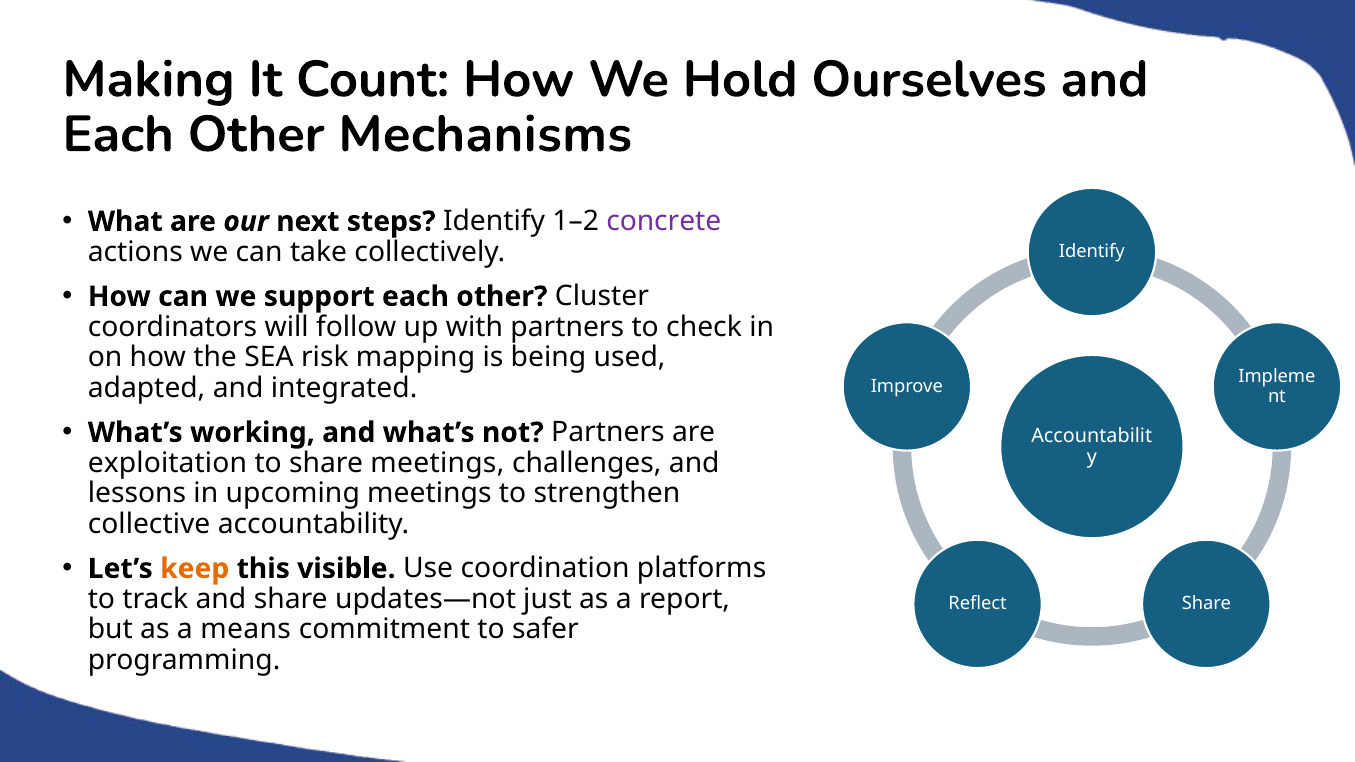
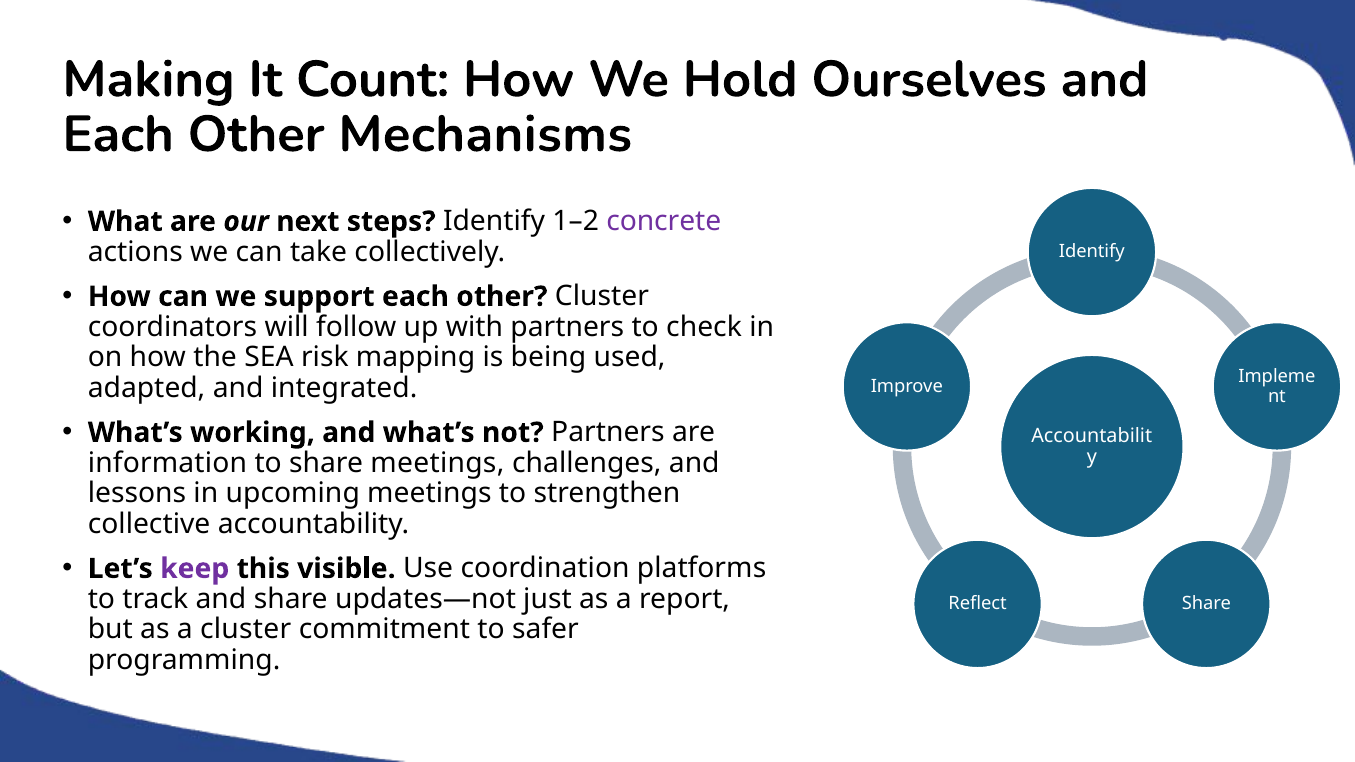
exploitation: exploitation -> information (167, 463)
keep colour: orange -> purple (195, 569)
a means: means -> cluster (246, 630)
